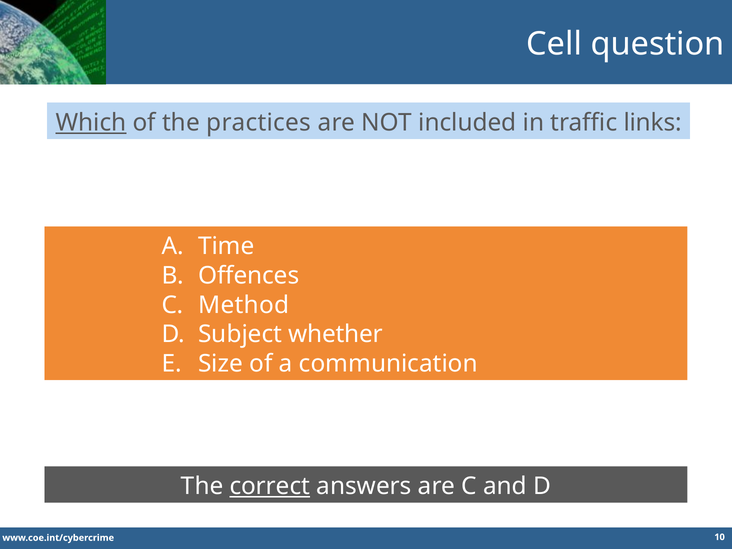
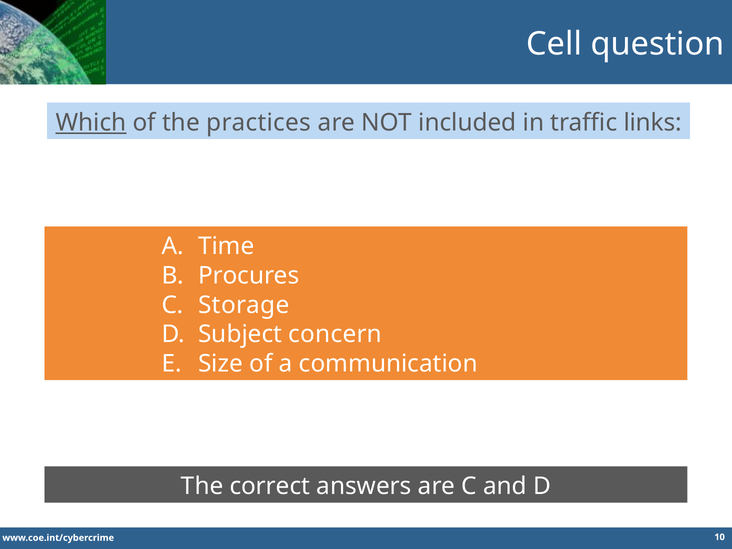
Offences: Offences -> Procures (249, 276)
Method: Method -> Storage (244, 305)
whether: whether -> concern (335, 334)
correct underline: present -> none (270, 486)
